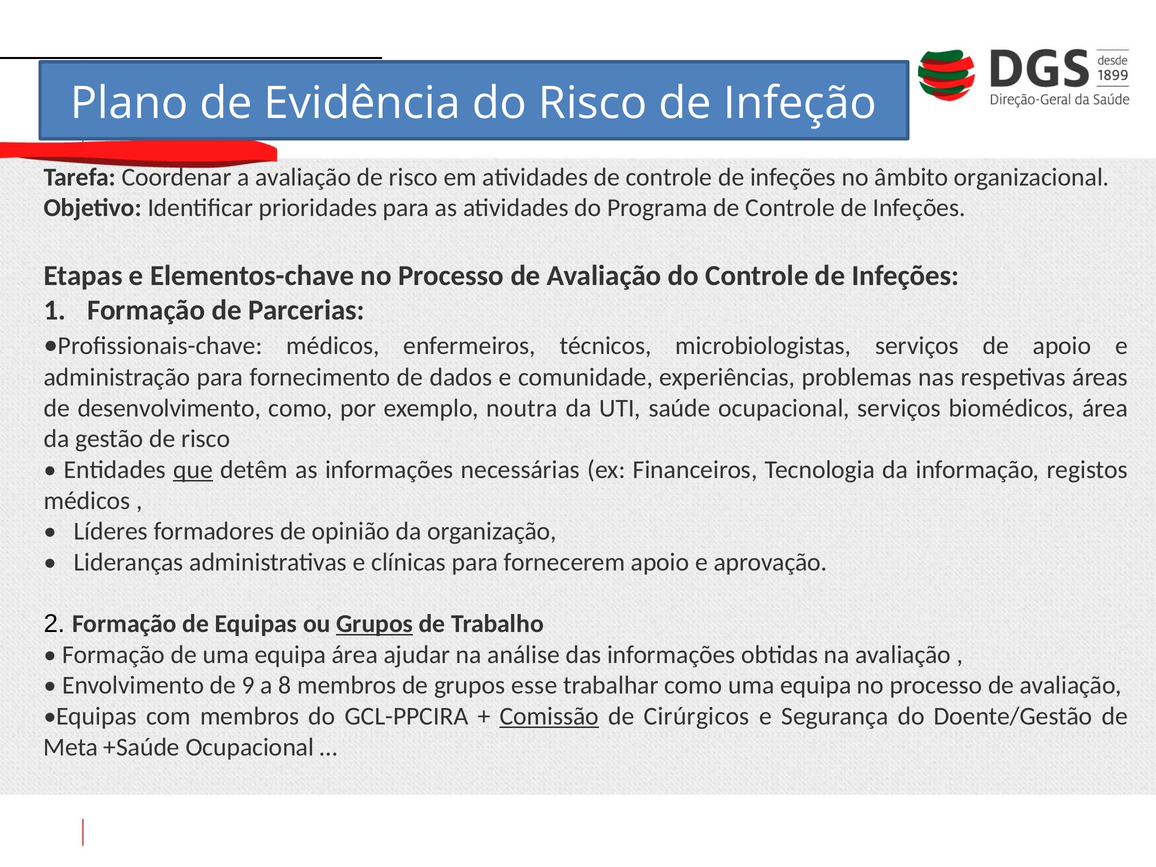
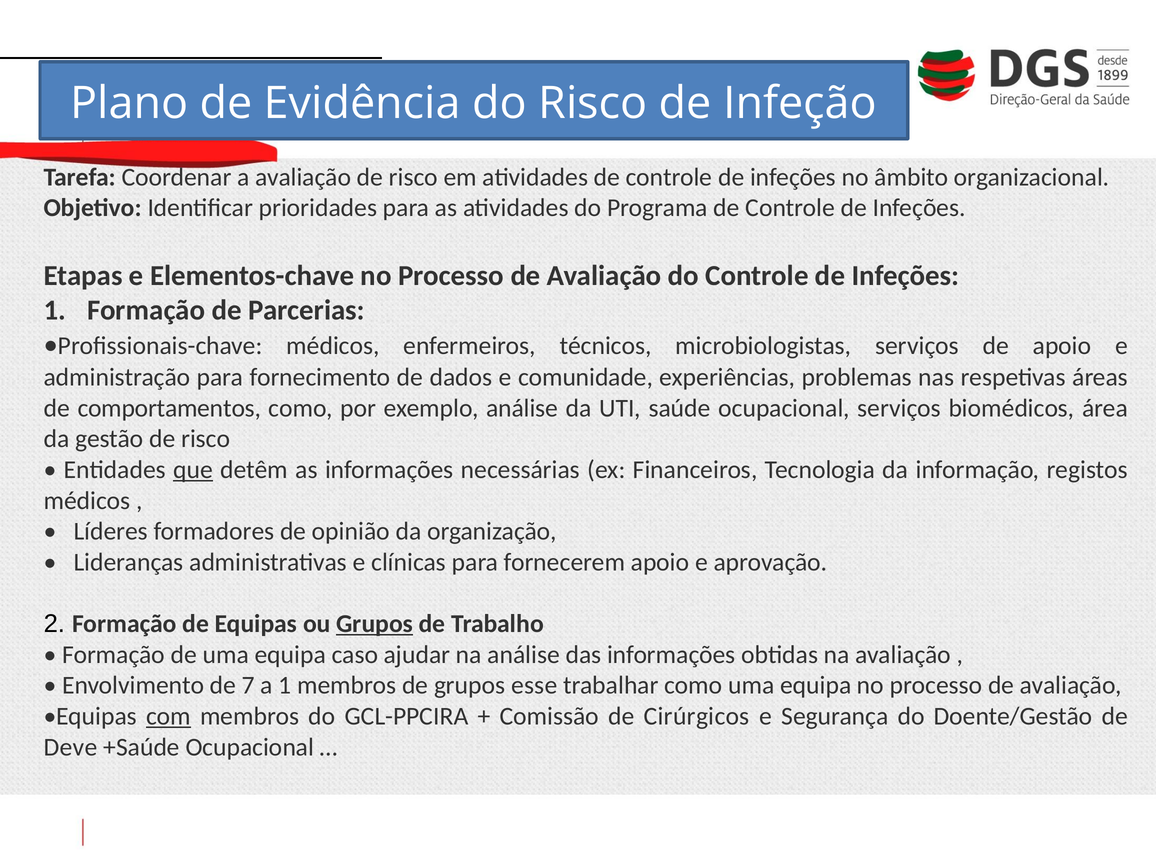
desenvolvimento: desenvolvimento -> comportamentos (169, 408)
exemplo noutra: noutra -> análise (522, 408)
equipa área: área -> caso (355, 655)
9: 9 -> 7 (248, 685)
a 8: 8 -> 1 (285, 685)
com underline: none -> present (168, 716)
Comissão underline: present -> none (549, 716)
Meta: Meta -> Deve (71, 747)
